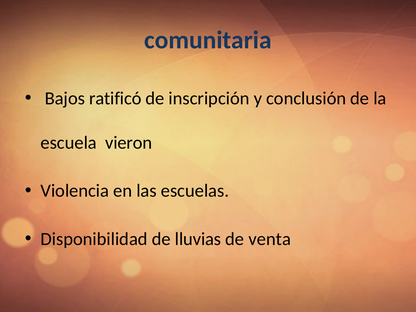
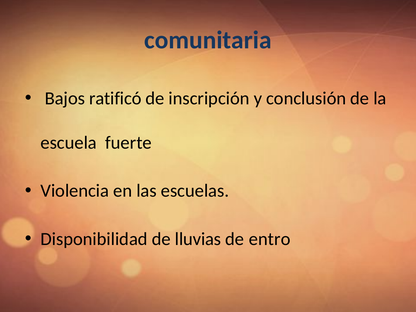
vieron: vieron -> fuerte (129, 143)
venta: venta -> entro (270, 239)
